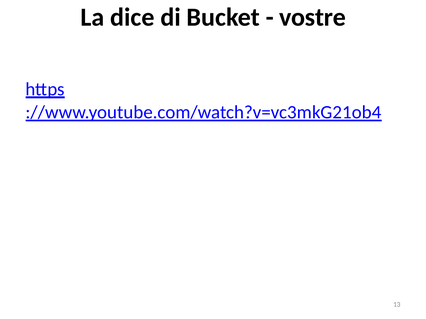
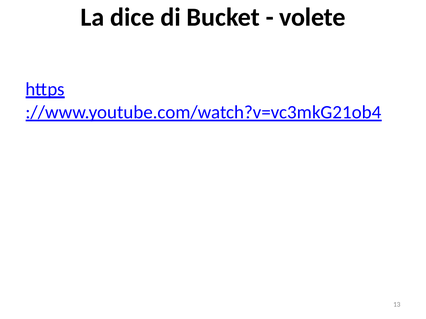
vostre: vostre -> volete (312, 17)
